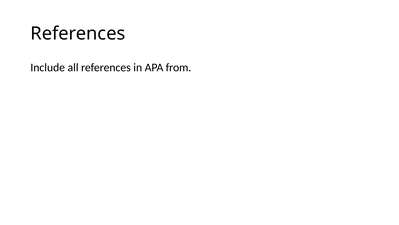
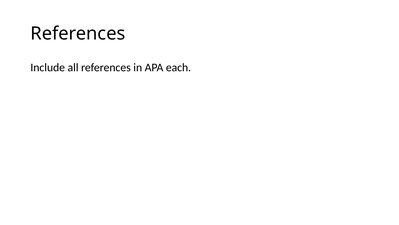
from: from -> each (178, 67)
